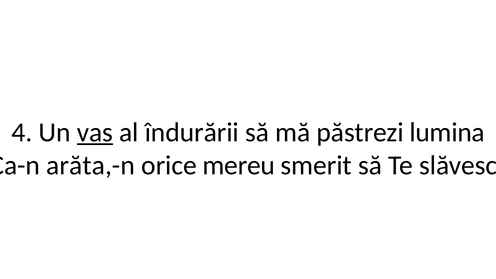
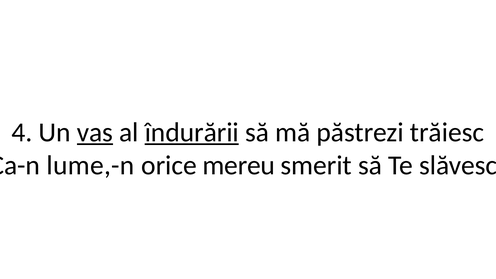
îndurării underline: none -> present (192, 132)
lumina: lumina -> trăiesc (447, 132)
arăta,-n: arăta,-n -> lume,-n (91, 165)
